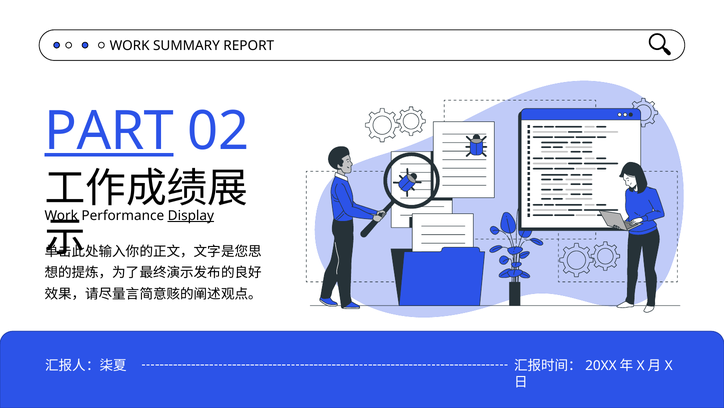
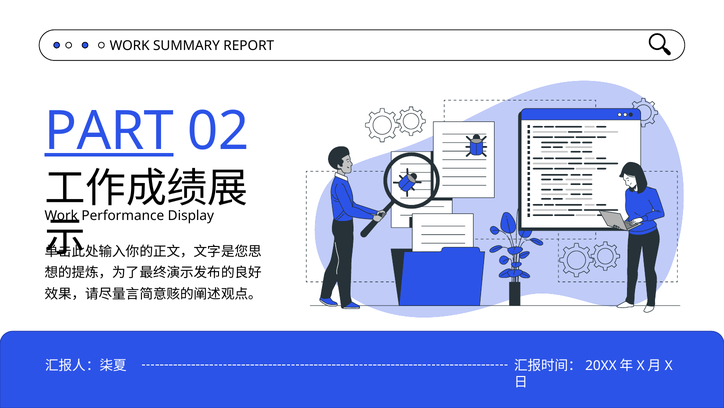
Display underline: present -> none (191, 215)
